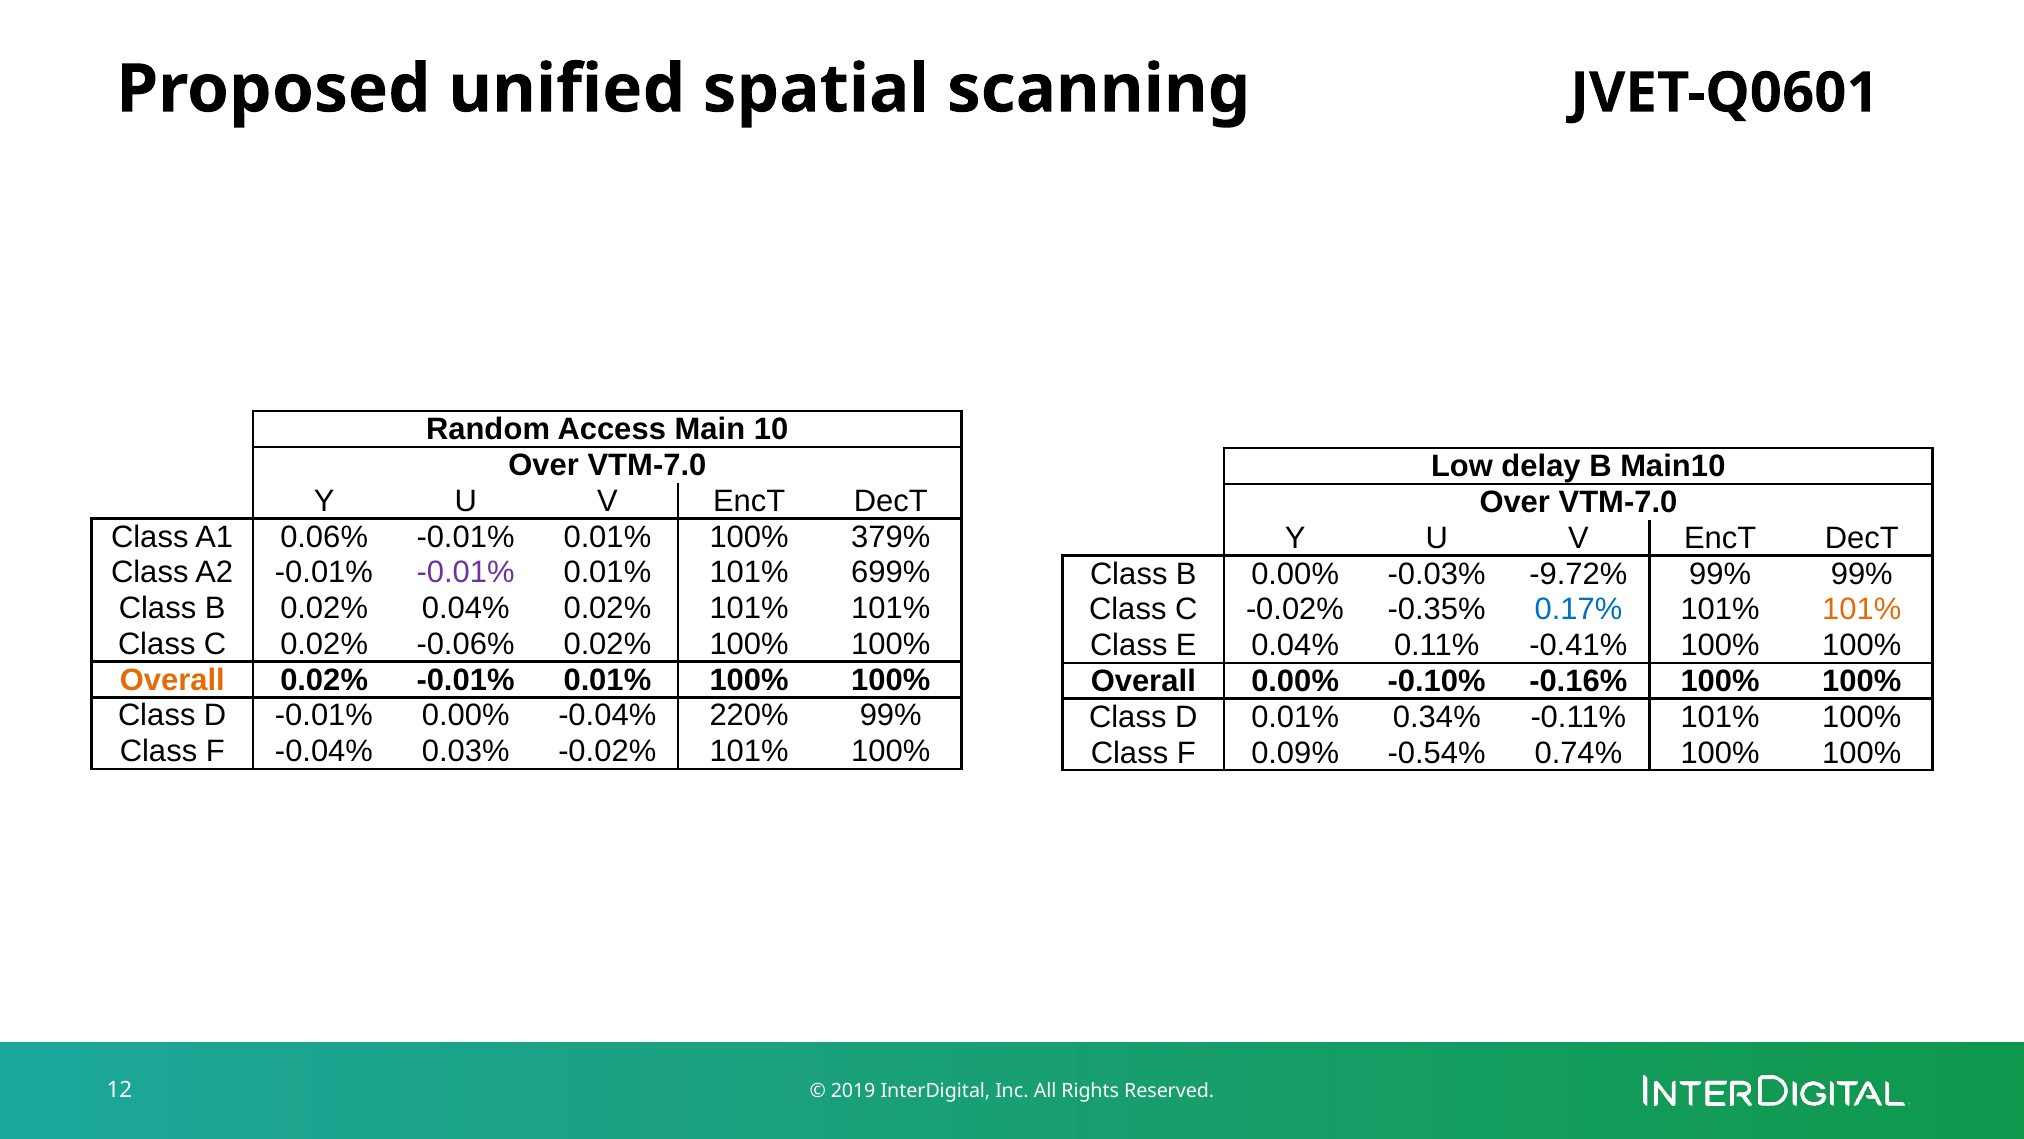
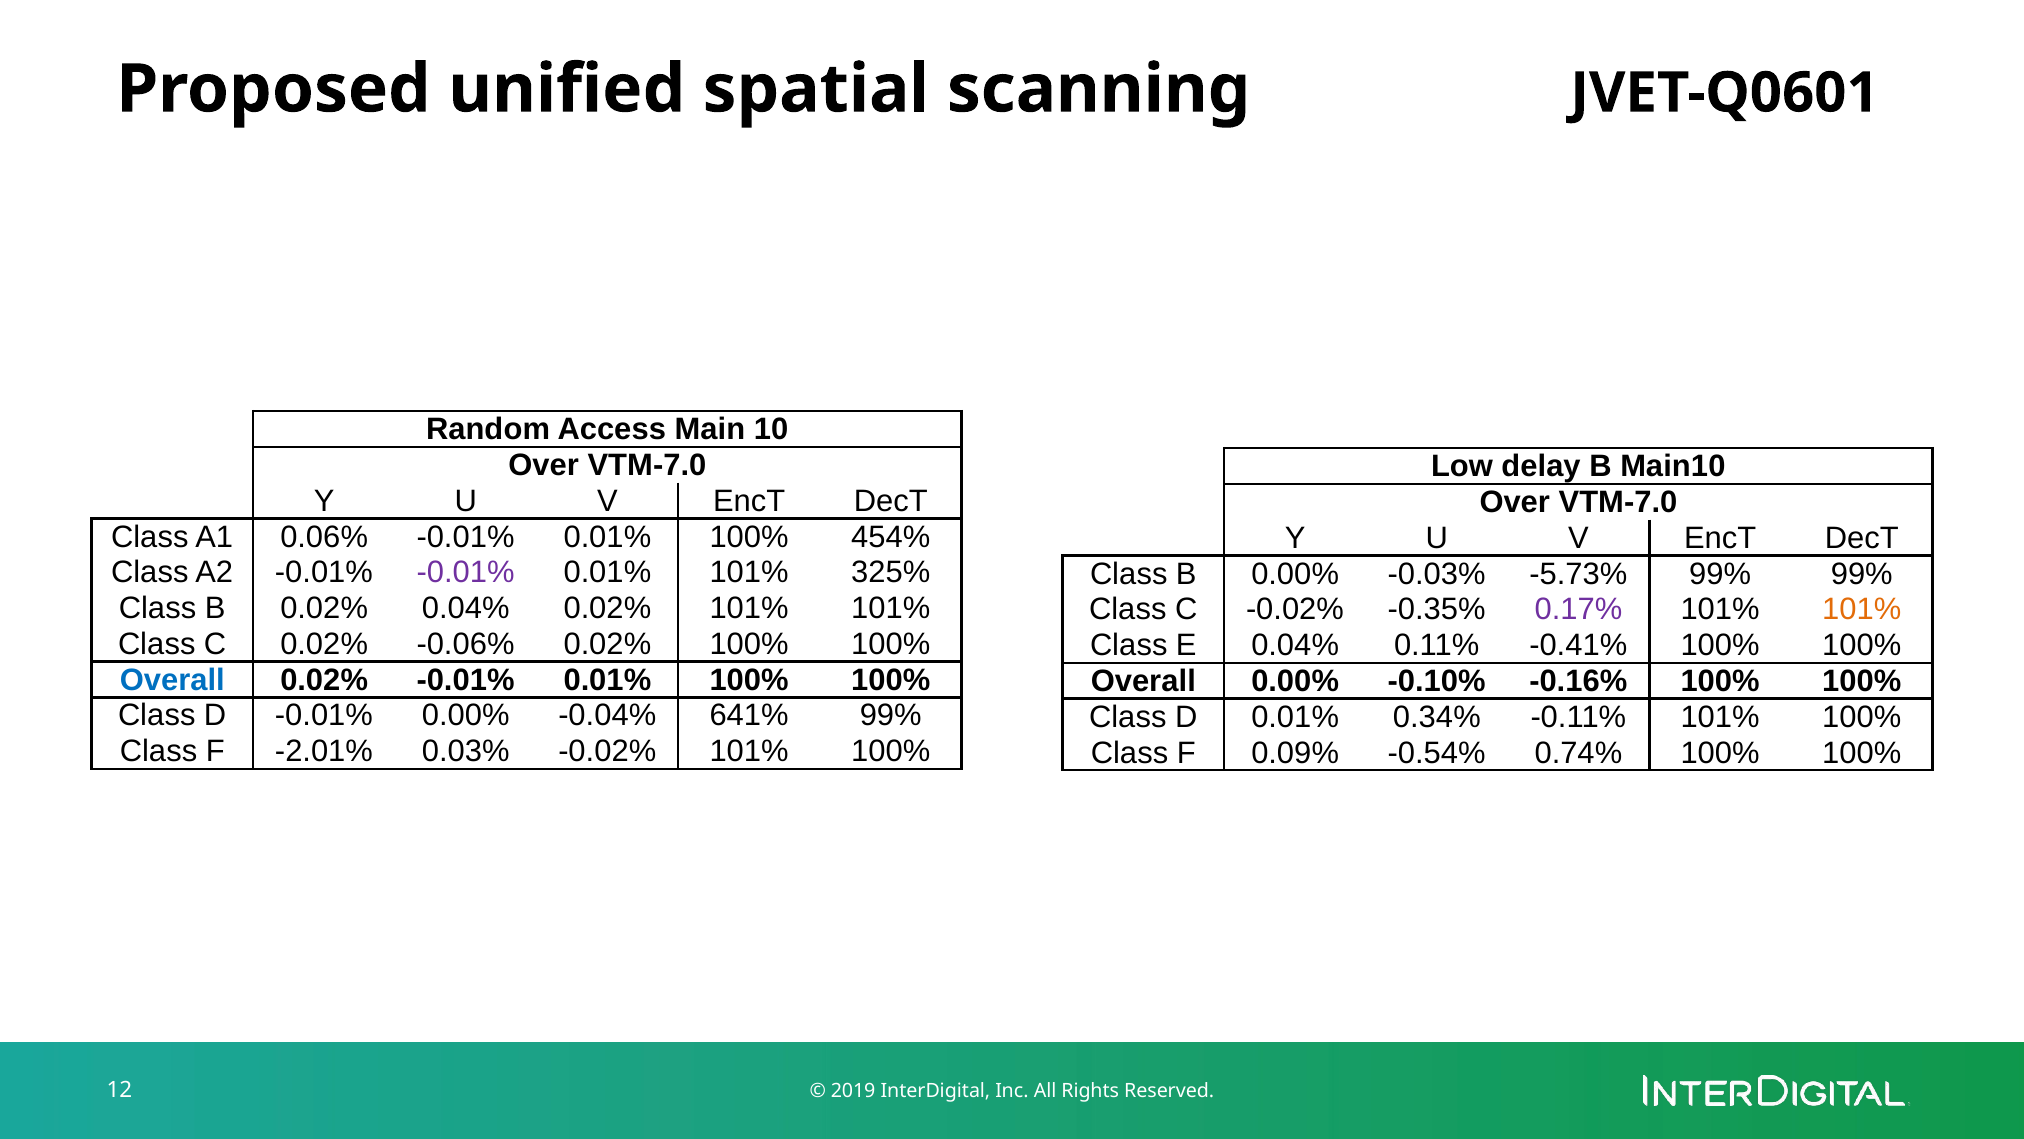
379%: 379% -> 454% (891, 537)
699%: 699% -> 325% (891, 572)
-9.72%: -9.72% -> -5.73% (1578, 574)
0.17% colour: blue -> purple (1579, 609)
Overall colour: orange -> blue (172, 680)
220%: 220% -> 641% (749, 715)
F -0.04%: -0.04% -> -2.01% (324, 751)
